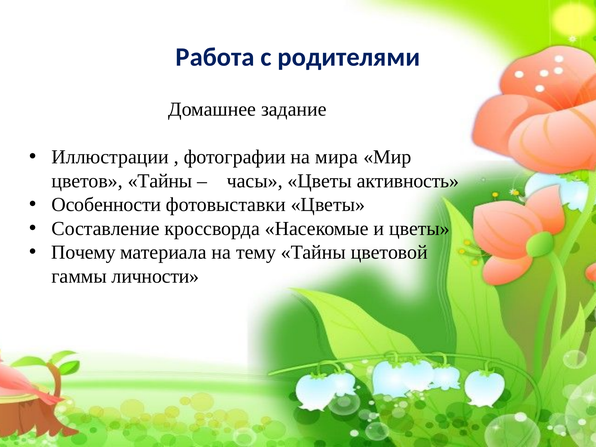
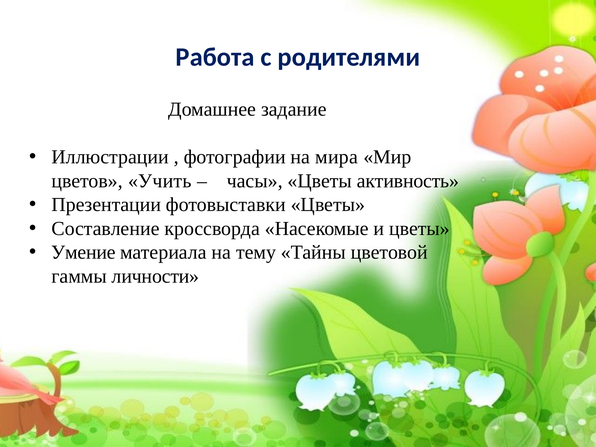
цветов Тайны: Тайны -> Учить (160, 181)
Особенности: Особенности -> Презентации (106, 205)
Почему: Почему -> Умение (83, 252)
